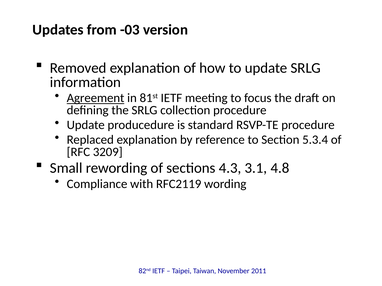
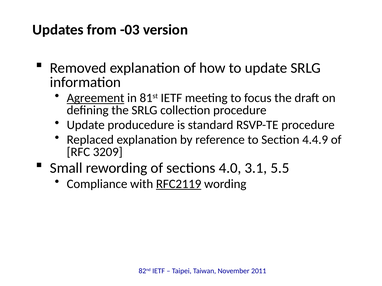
5.3.4: 5.3.4 -> 4.4.9 (315, 140)
4.3: 4.3 -> 4.0 (230, 168)
4.8: 4.8 -> 5.5 (280, 168)
RFC2119 underline: none -> present (179, 184)
